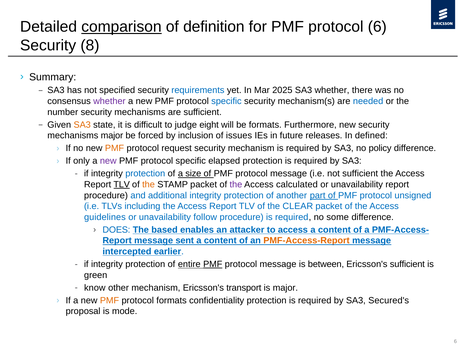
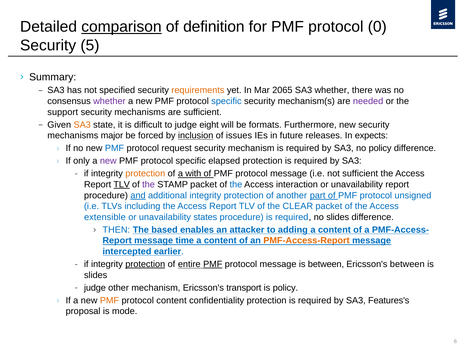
protocol 6: 6 -> 0 (377, 27)
8: 8 -> 5 (90, 45)
requirements colour: blue -> orange (198, 90)
2025: 2025 -> 2065 (282, 90)
needed colour: blue -> purple (368, 101)
number: number -> support (63, 112)
inclusion underline: none -> present (196, 136)
defined: defined -> expects (371, 136)
PMF colour: orange -> blue (115, 148)
protection colour: blue -> orange (145, 174)
size: size -> with (193, 174)
the colour: orange -> purple (149, 185)
the colour: purple -> blue (236, 185)
calculated: calculated -> interaction (297, 185)
and underline: none -> present (138, 196)
guidelines: guidelines -> extensible (105, 217)
follow: follow -> states (205, 217)
no some: some -> slides (338, 217)
DOES: DOES -> THEN (116, 230)
to access: access -> adding (293, 230)
sent: sent -> time (185, 241)
protection underline: none -> present (145, 265)
Ericsson's sufficient: sufficient -> between (407, 265)
green: green -> slides (96, 275)
know: know -> judge (95, 288)
is major: major -> policy (285, 288)
protocol formats: formats -> content (172, 301)
Secured's: Secured's -> Features's (389, 301)
